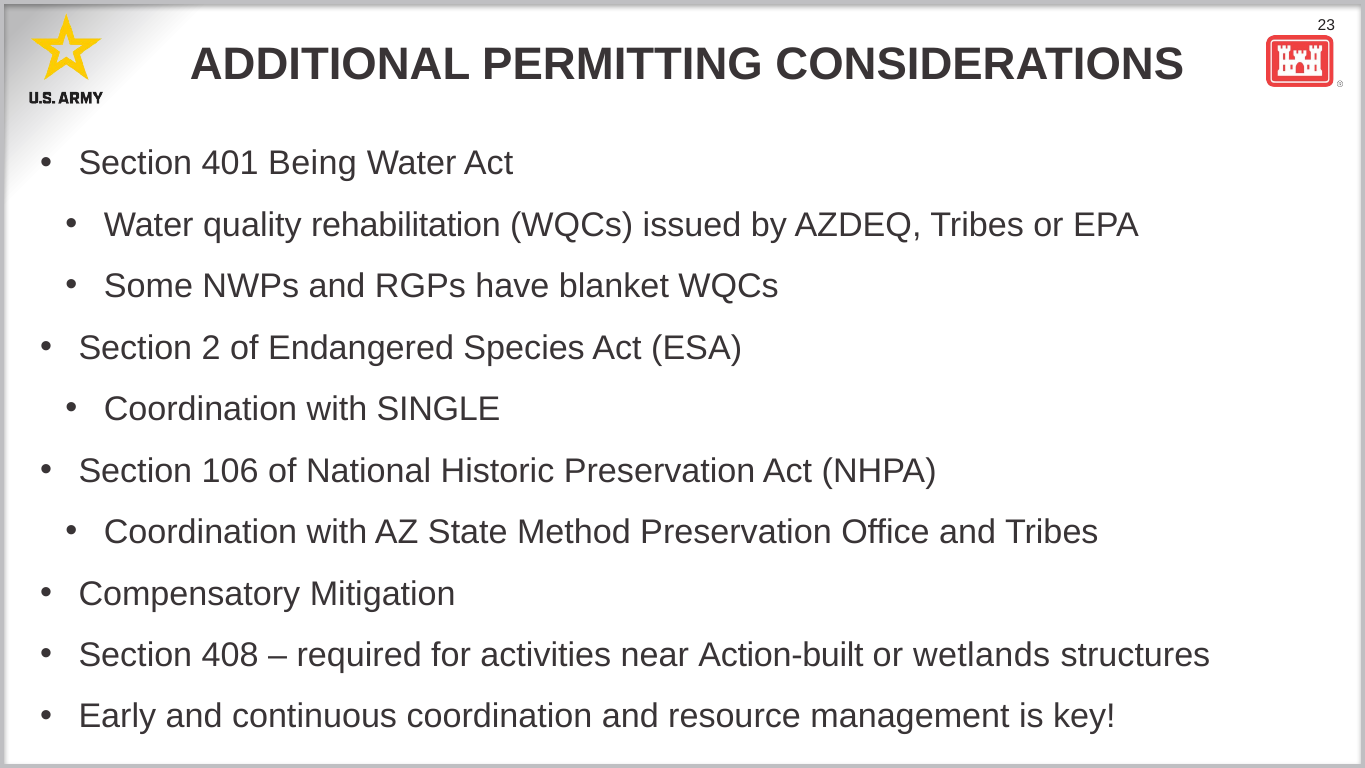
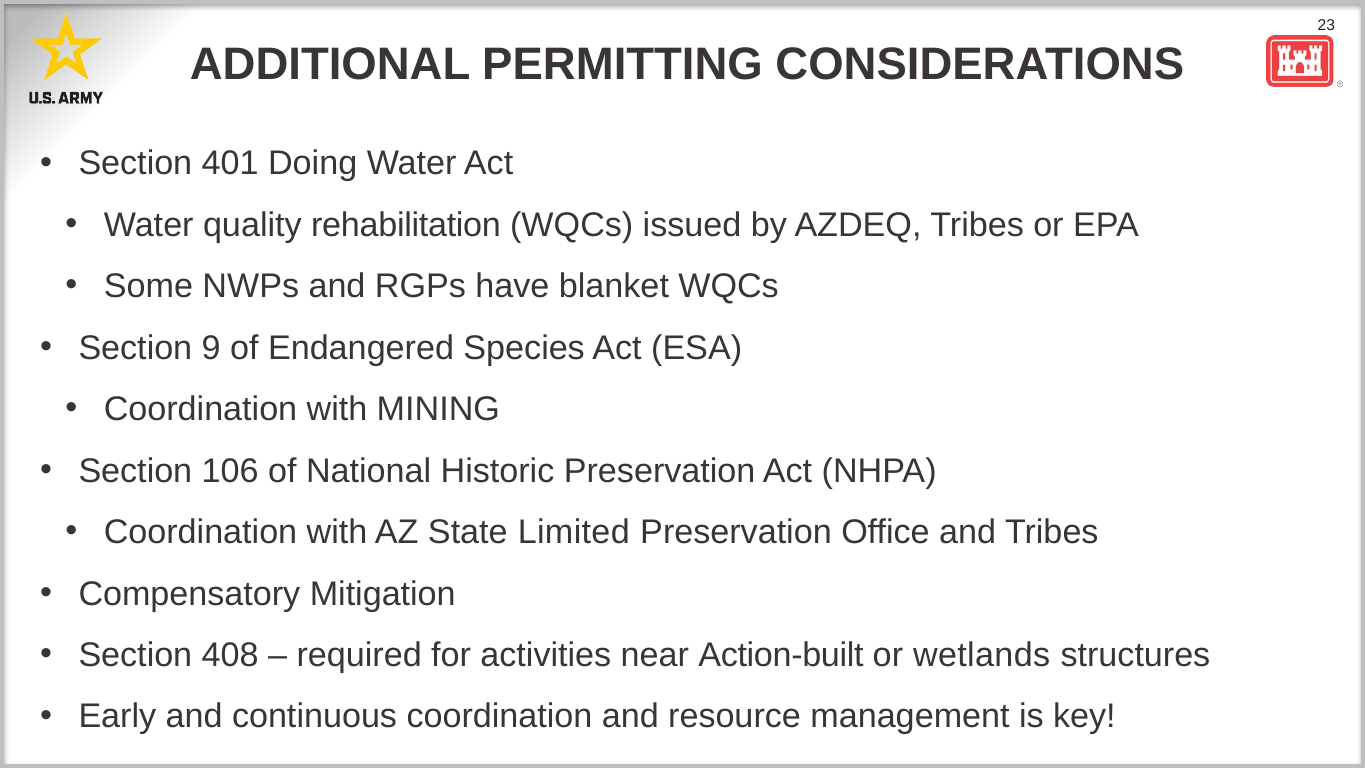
Being: Being -> Doing (313, 164)
2: 2 -> 9 (211, 348)
SINGLE: SINGLE -> MINING (438, 409)
Method: Method -> Limited (574, 532)
